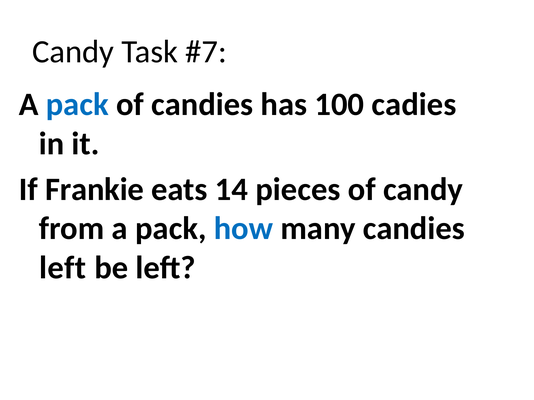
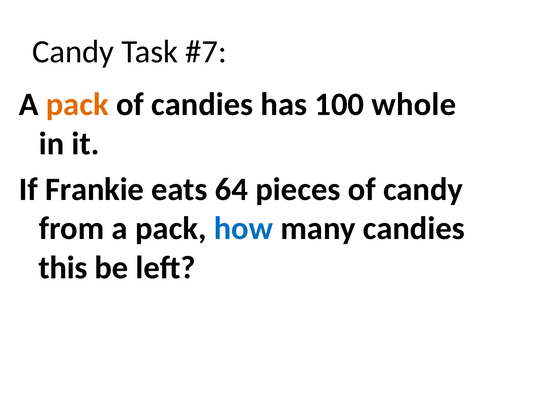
pack colour: blue -> orange (77, 105)
cadies: cadies -> whole (414, 105)
14: 14 -> 64 (231, 190)
left: left -> this (63, 268)
